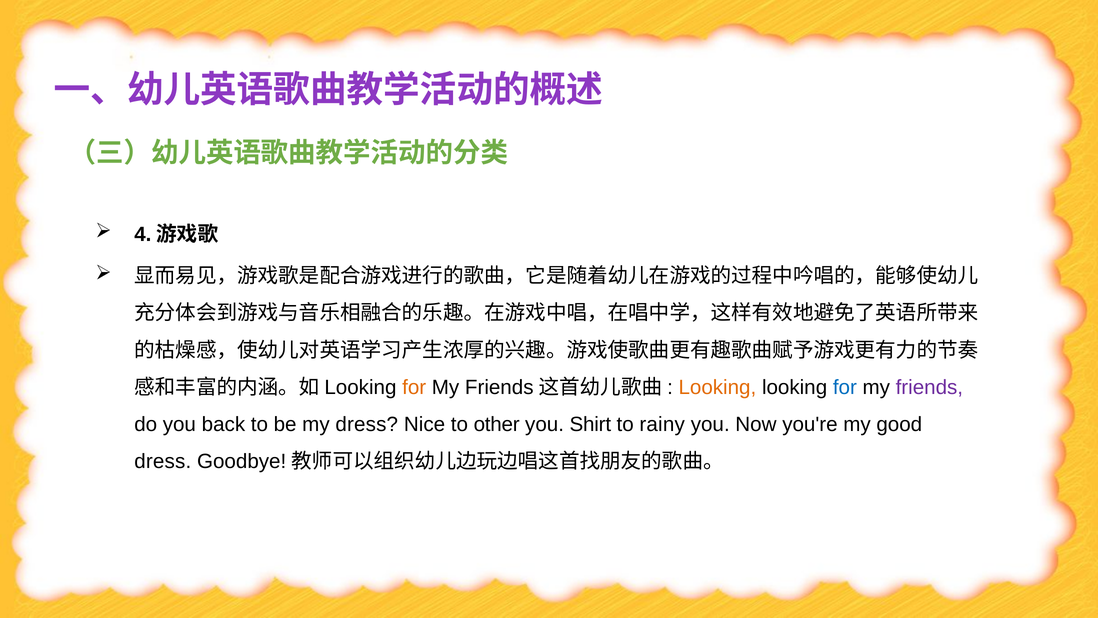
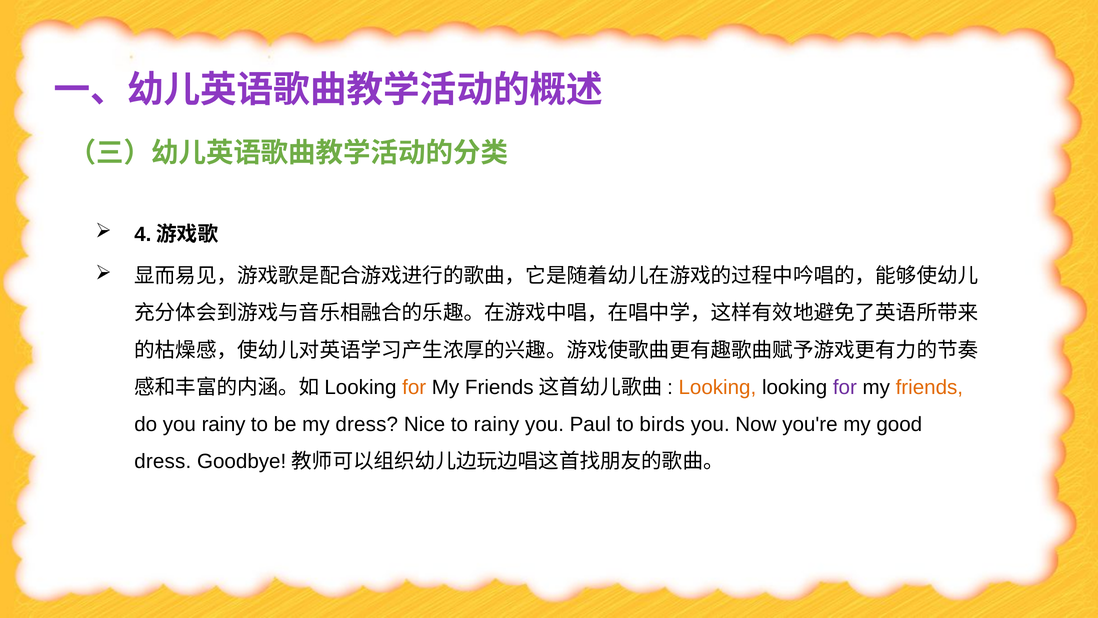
for colour: blue -> purple (845, 387)
friends colour: purple -> orange (929, 387)
you back: back -> rainy (224, 424)
to other: other -> rainy (496, 424)
Shirt: Shirt -> Paul (590, 424)
rainy: rainy -> birds (662, 424)
